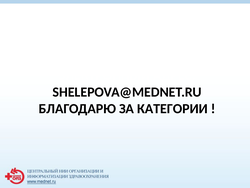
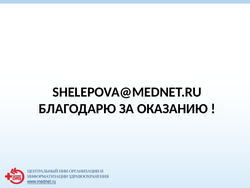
КАТЕГОРИИ: КАТЕГОРИИ -> ОКАЗАНИЮ (172, 108)
